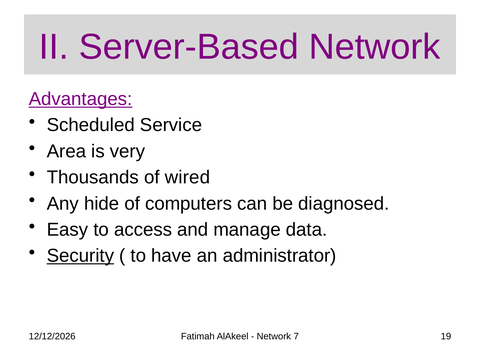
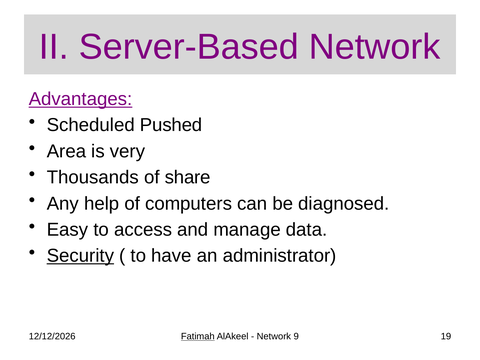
Service: Service -> Pushed (171, 125)
wired: wired -> share (188, 177)
hide: hide -> help (102, 204)
Fatimah underline: none -> present (198, 336)
7: 7 -> 9 (296, 336)
